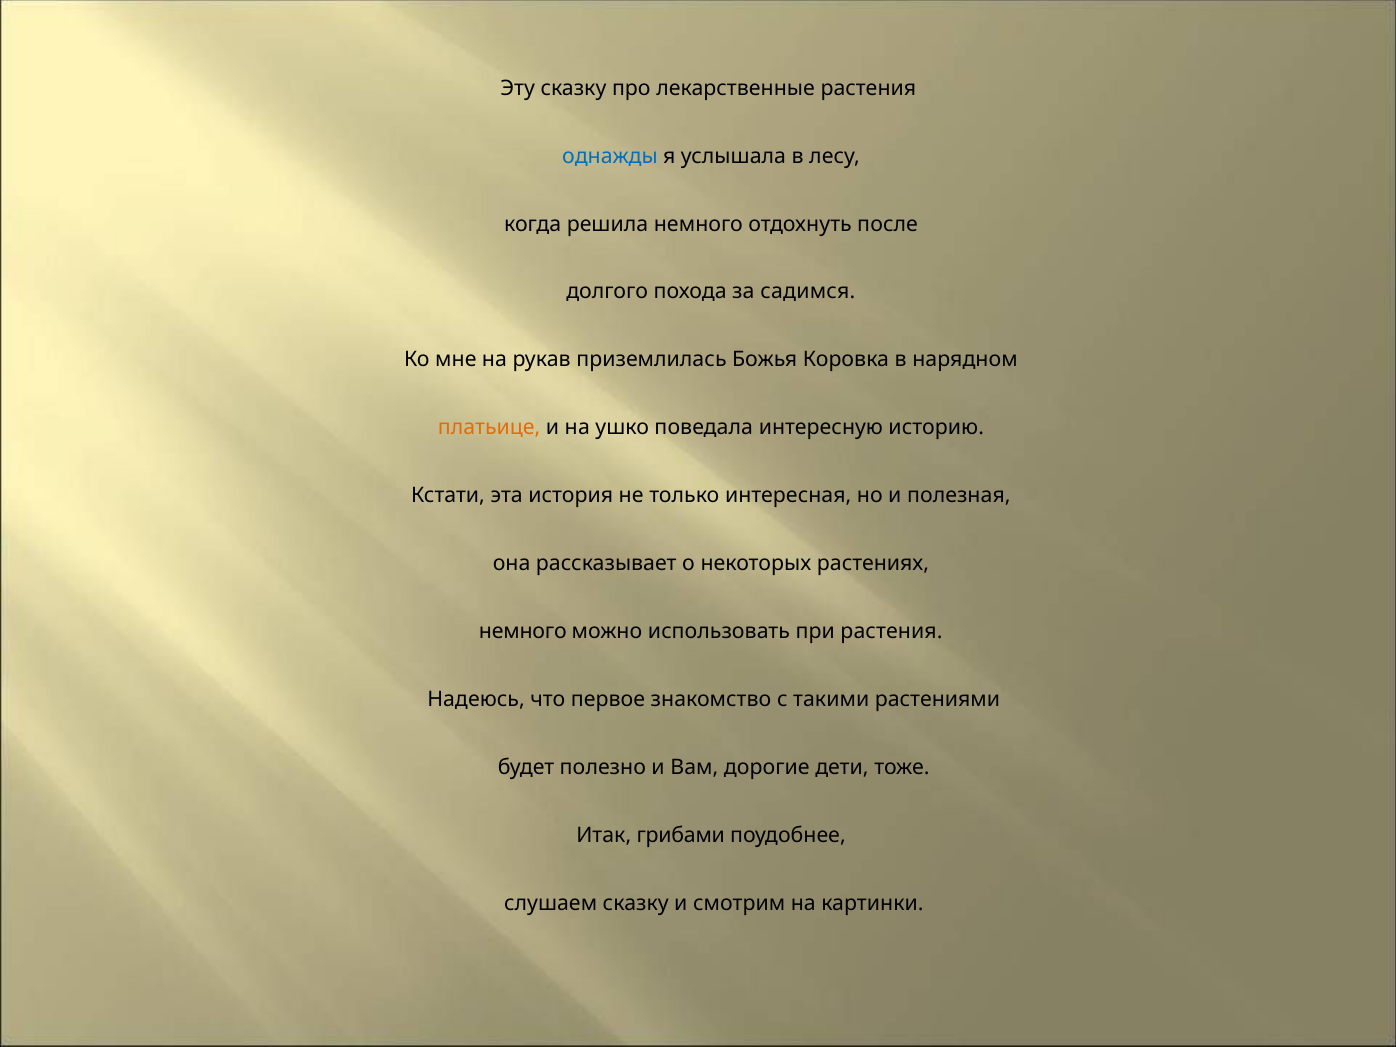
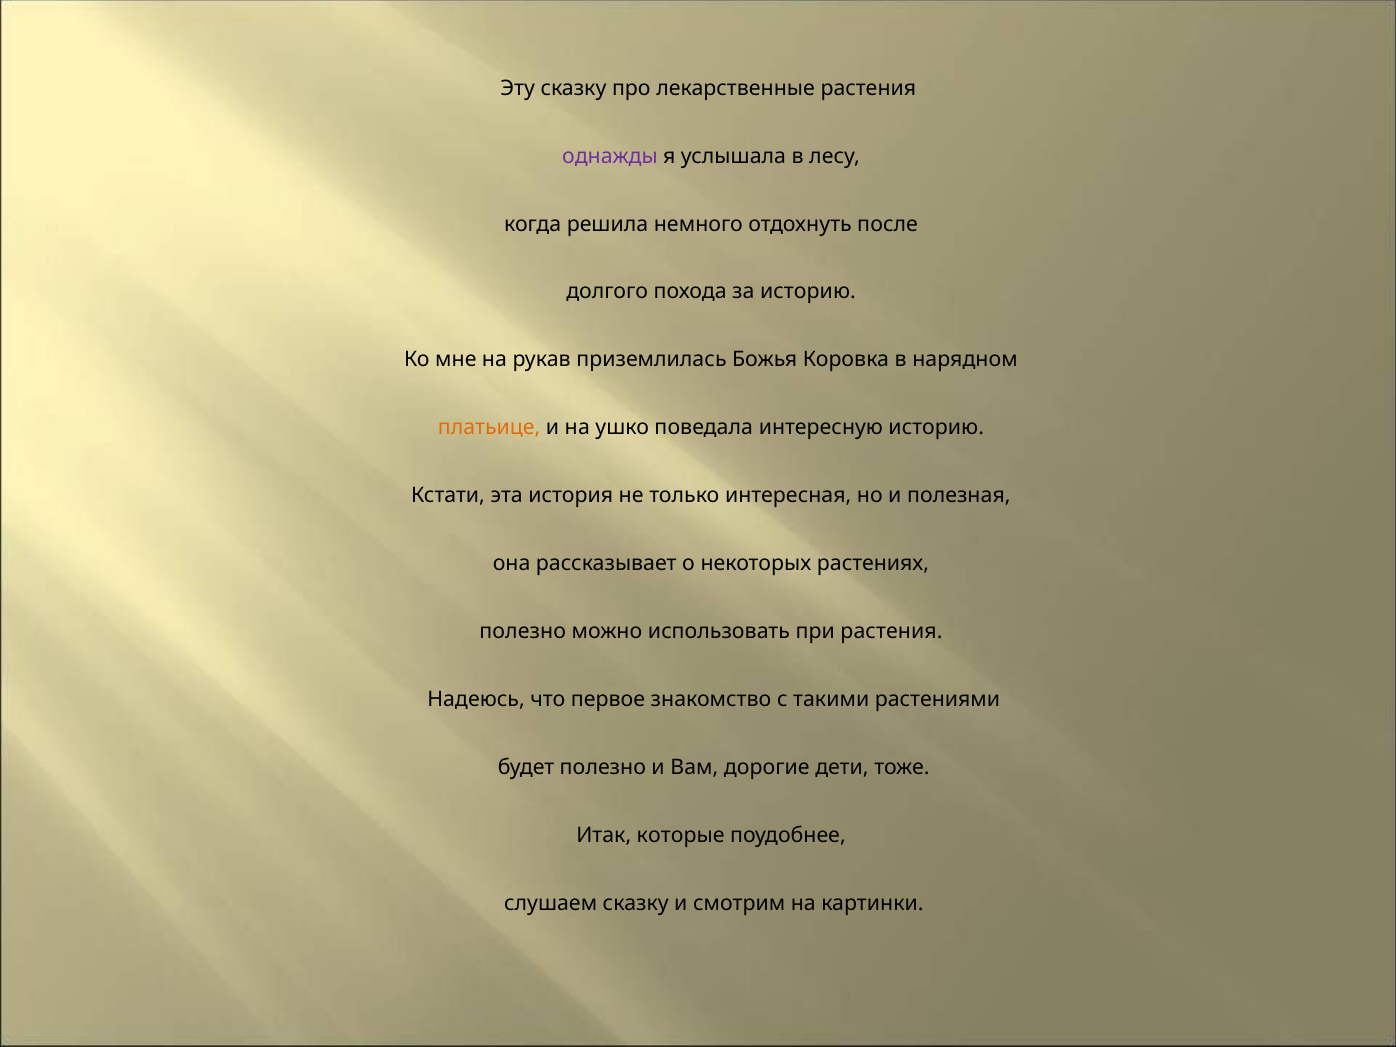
однажды colour: blue -> purple (610, 156)
за садимся: садимся -> историю (808, 292)
немного: немного -> полезно (523, 632)
грибами: грибами -> которые (681, 835)
